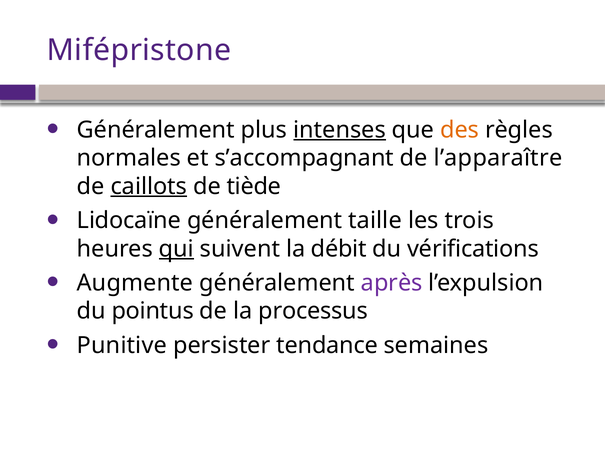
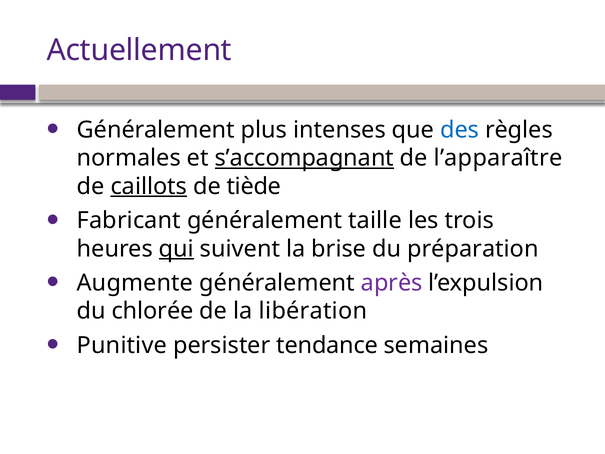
Mifépristone: Mifépristone -> Actuellement (139, 50)
intenses underline: present -> none (340, 130)
des colour: orange -> blue (460, 130)
s’accompagnant underline: none -> present (304, 158)
Lidocaïne: Lidocaïne -> Fabricant (129, 220)
débit: débit -> brise (339, 249)
vérifications: vérifications -> préparation (473, 249)
pointus: pointus -> chlorée (153, 311)
processus: processus -> libération (313, 311)
